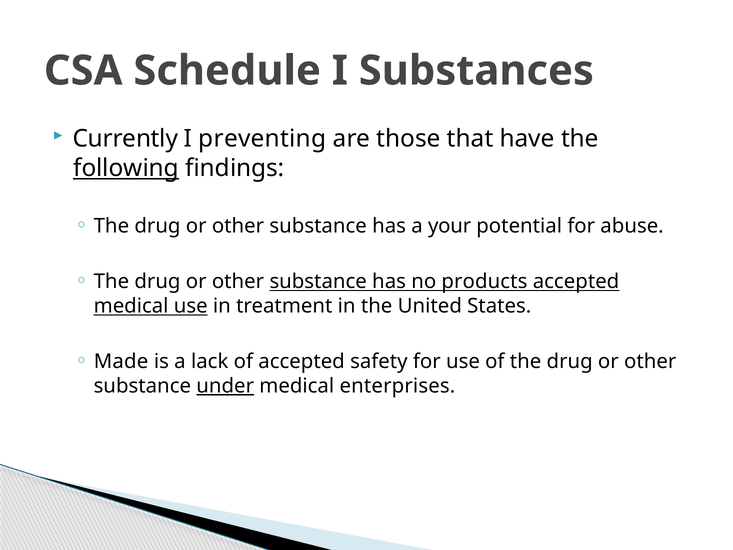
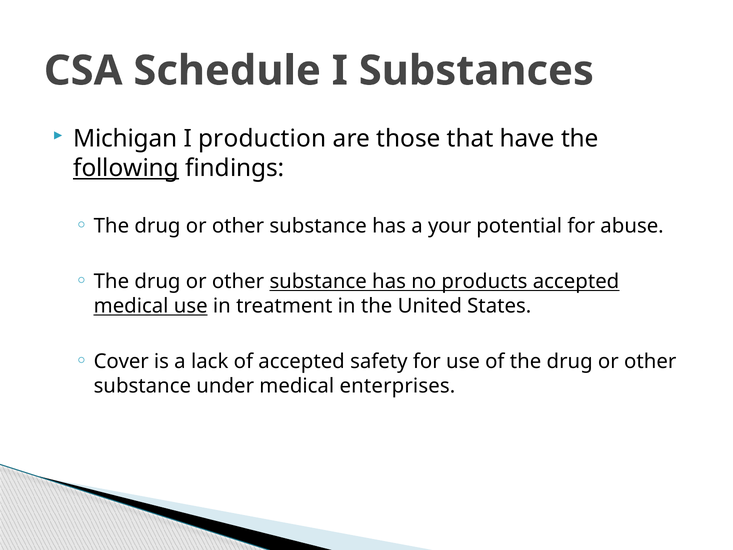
Currently: Currently -> Michigan (125, 139)
preventing: preventing -> production (262, 139)
Made: Made -> Cover (121, 361)
under underline: present -> none (225, 386)
